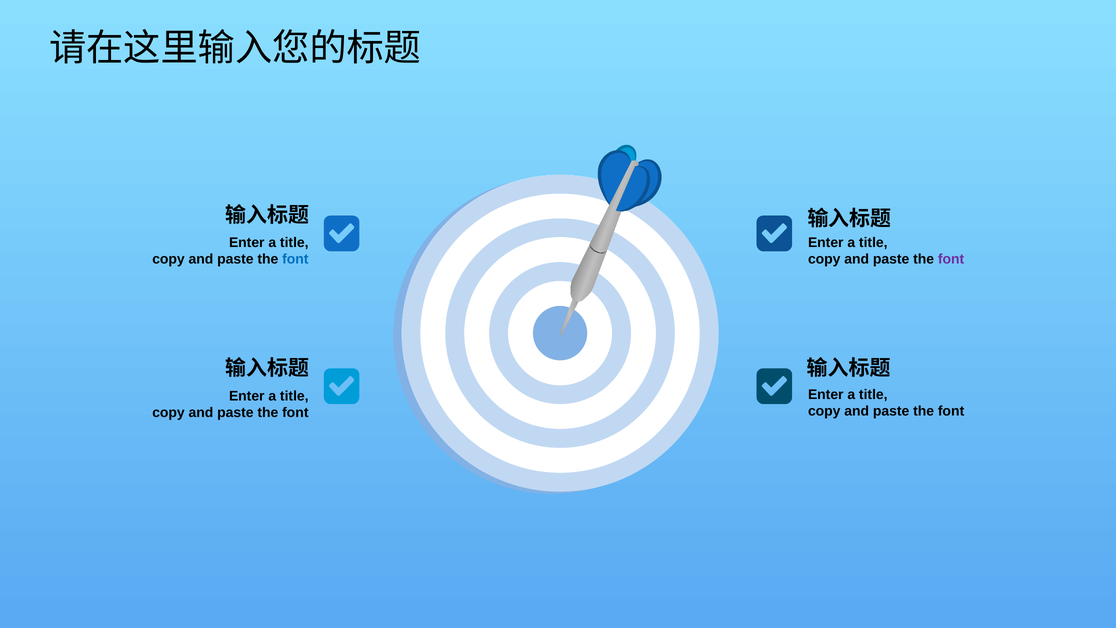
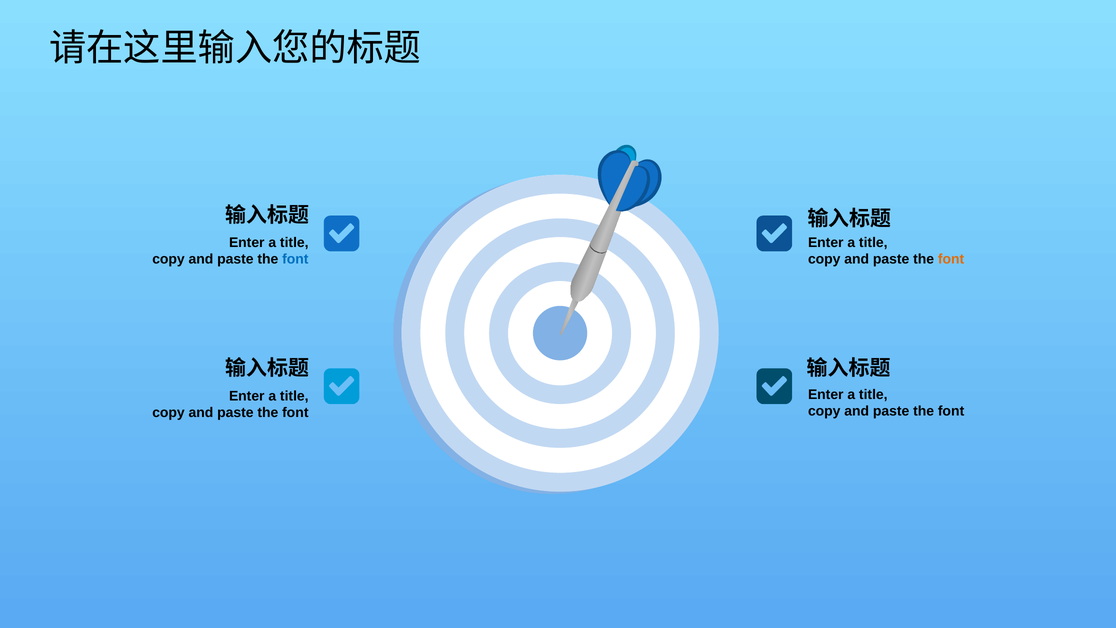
font colour: purple -> orange (951, 259)
